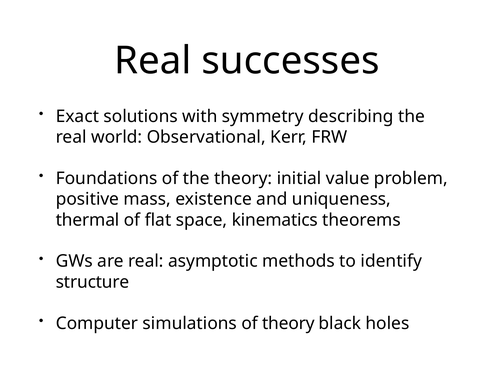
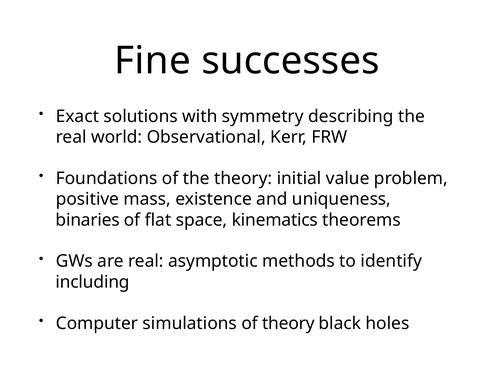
Real: Real -> Fine (152, 61)
thermal: thermal -> binaries (88, 220)
structure: structure -> including (93, 282)
